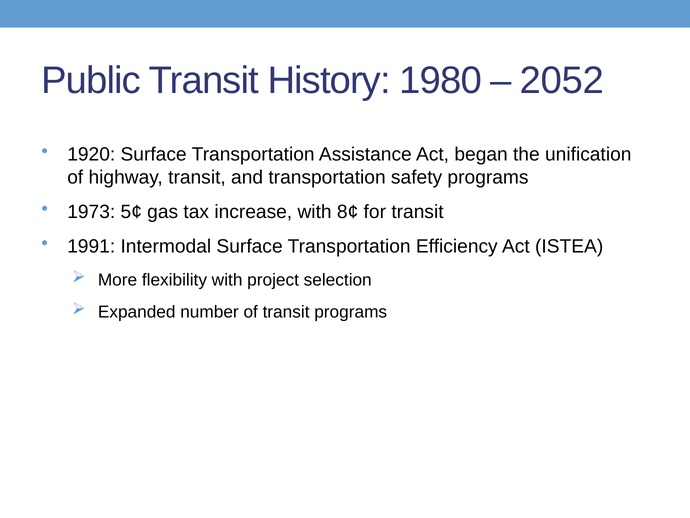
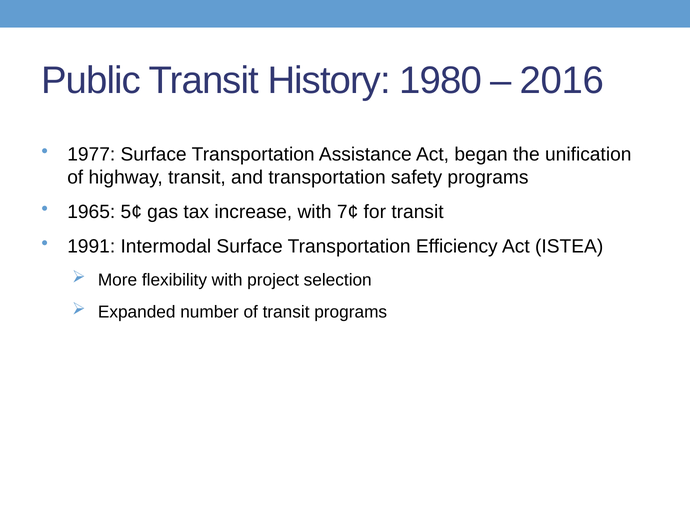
2052: 2052 -> 2016 (562, 80)
1920: 1920 -> 1977 (91, 154)
1973: 1973 -> 1965 (91, 212)
8¢: 8¢ -> 7¢ (348, 212)
